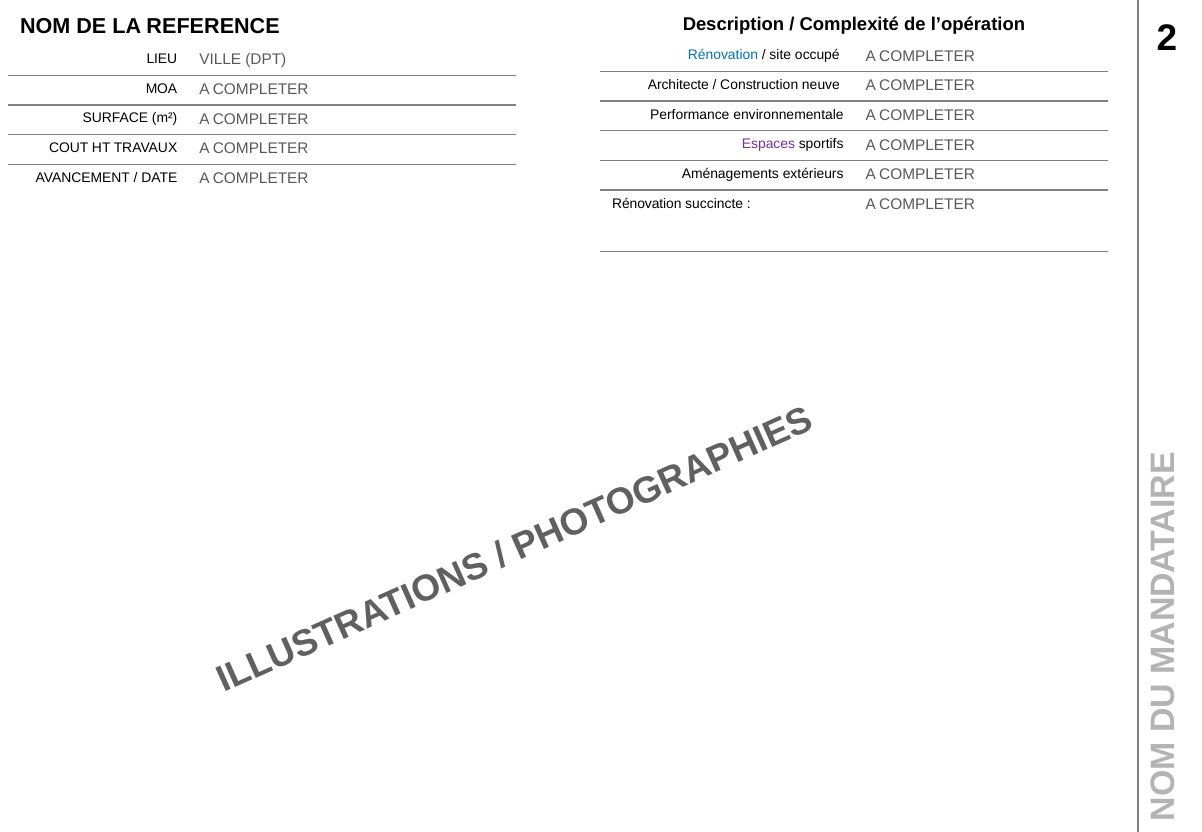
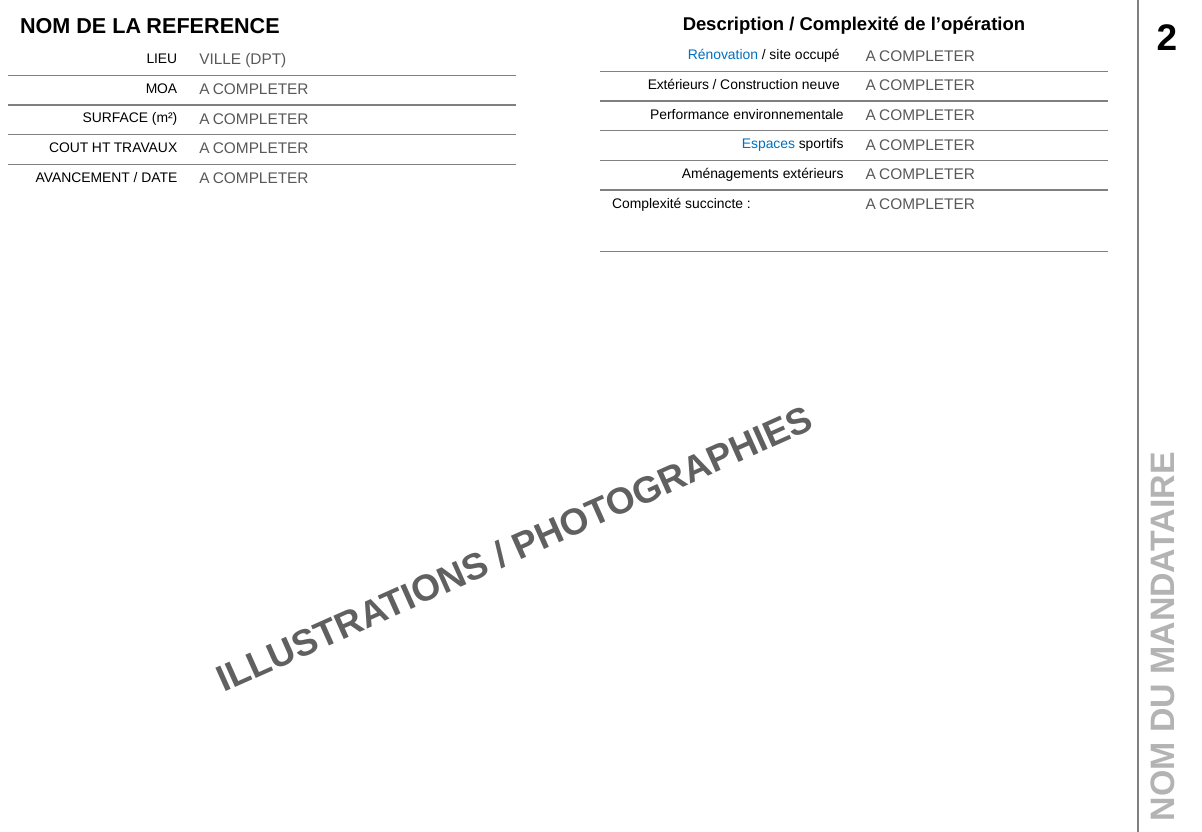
Architecte: Architecte -> Extérieurs (678, 85)
Espaces colour: purple -> blue (768, 144)
Rénovation: Rénovation -> Complexité (647, 204)
